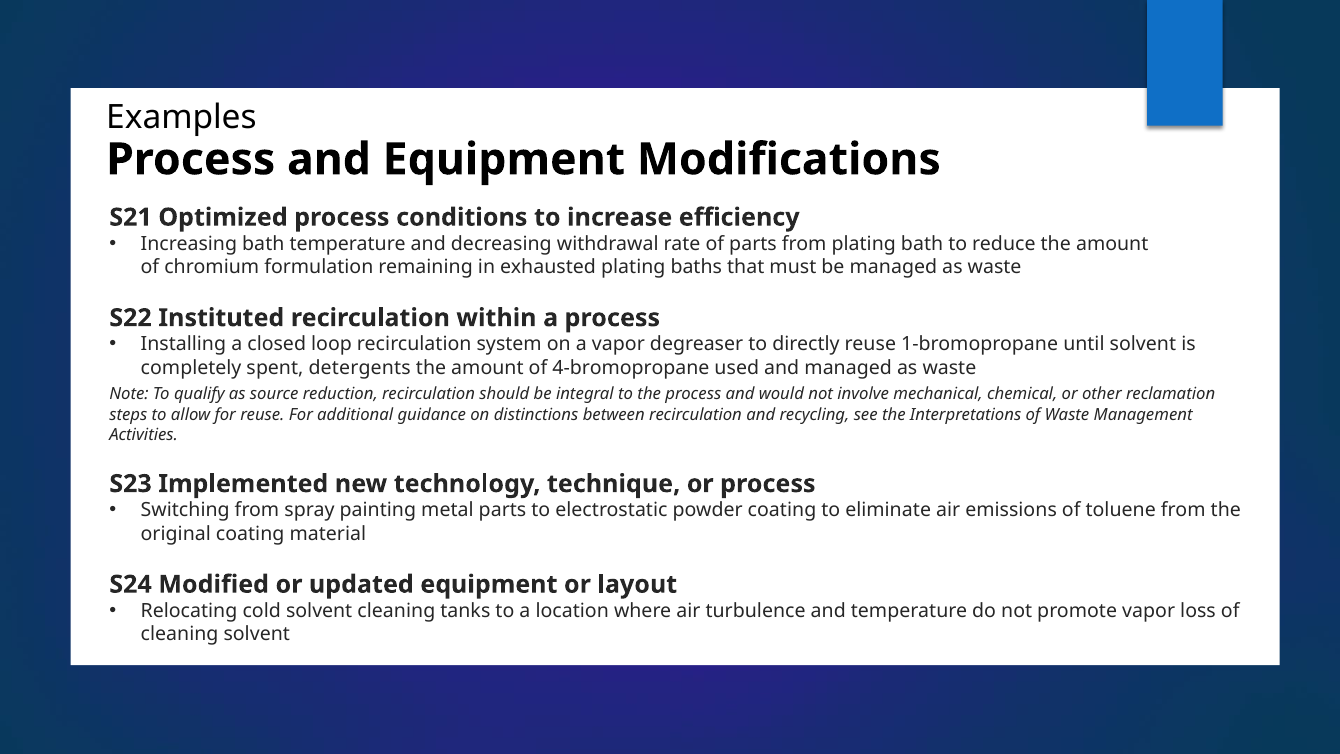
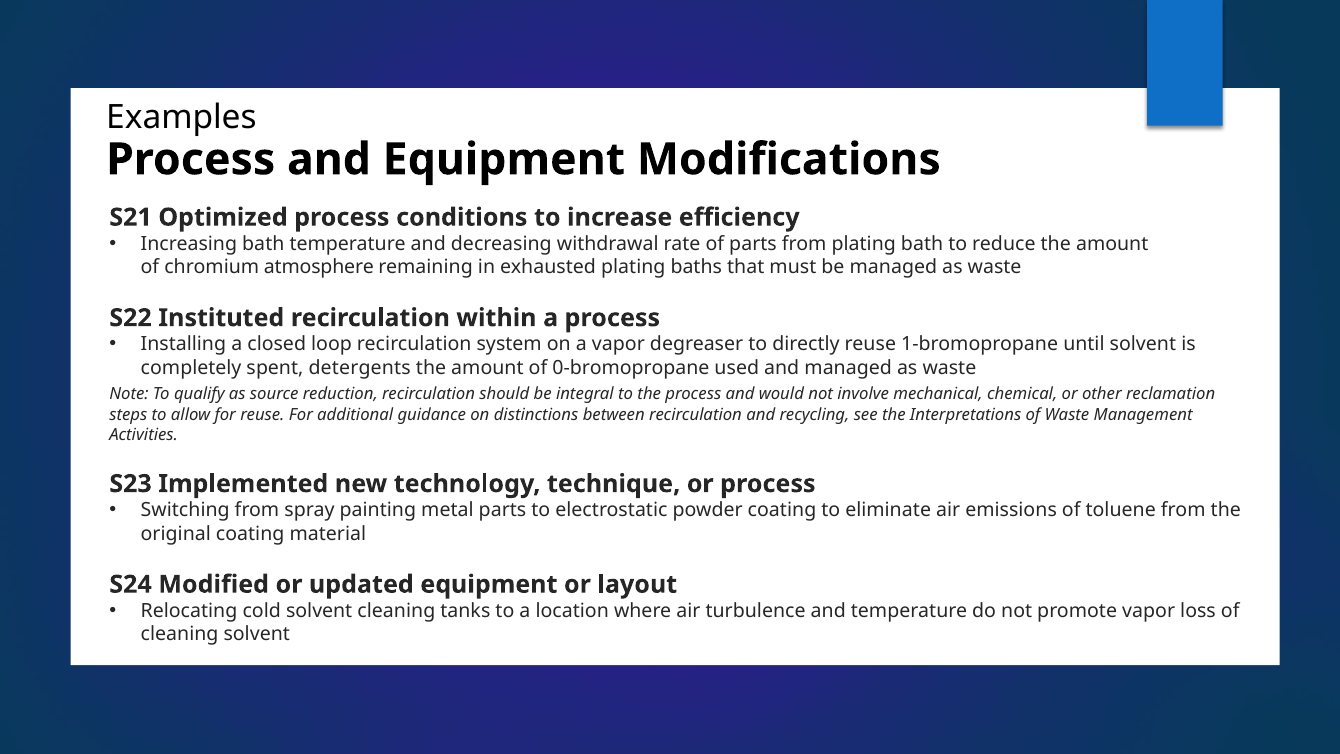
formulation: formulation -> atmosphere (319, 267)
4‑bromopropane: 4‑bromopropane -> 0‑bromopropane (631, 368)
